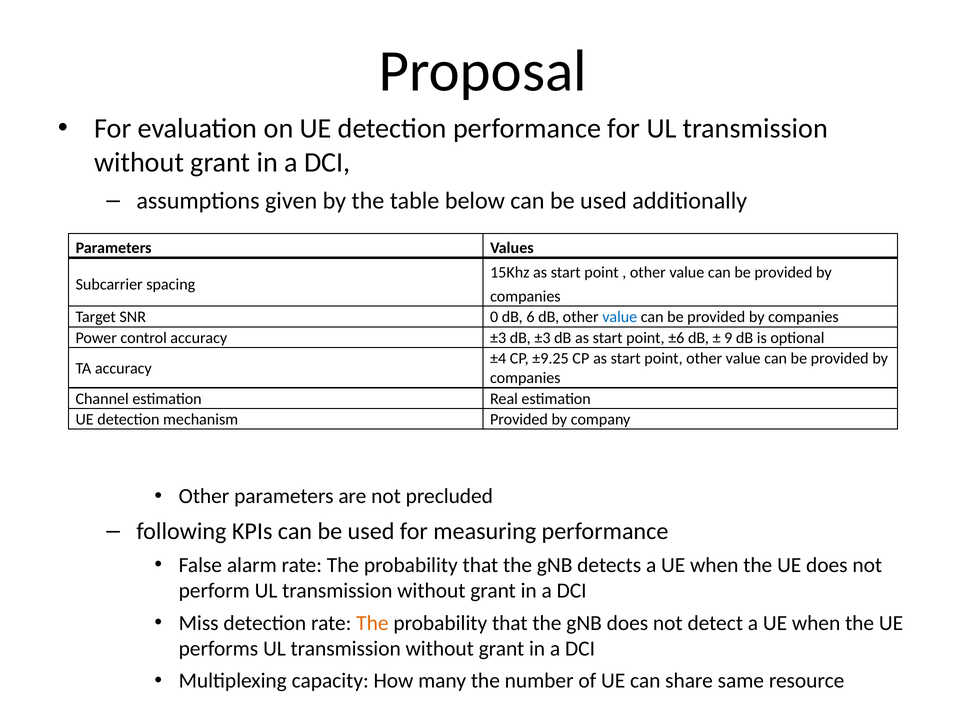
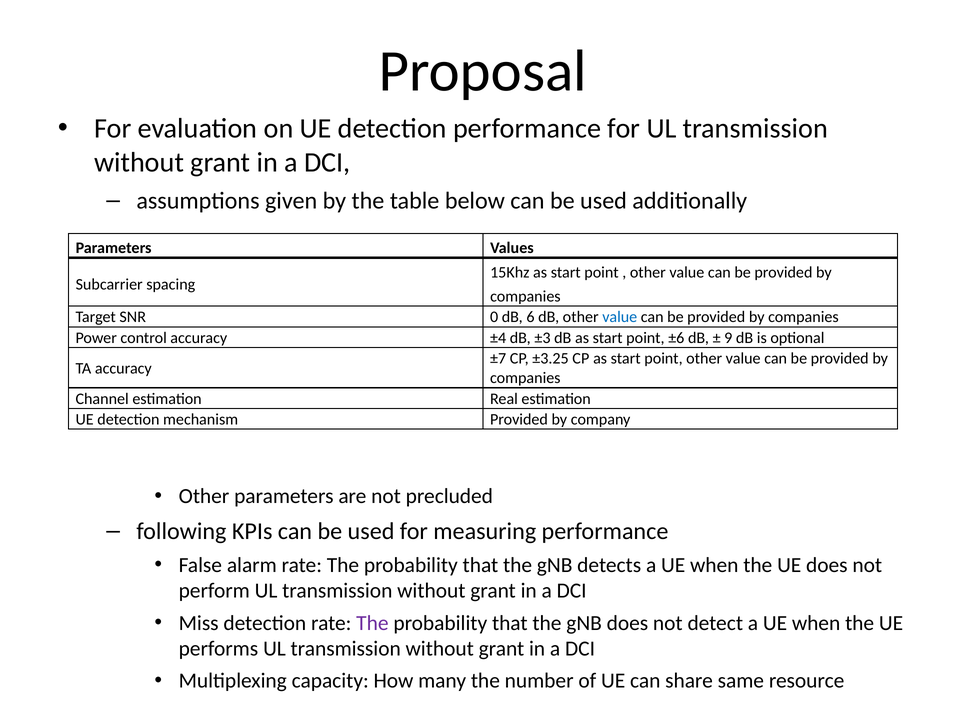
accuracy ±3: ±3 -> ±4 (498, 338)
±4: ±4 -> ±7 (498, 358)
±9.25: ±9.25 -> ±3.25 (551, 358)
The colour: orange -> purple (372, 622)
